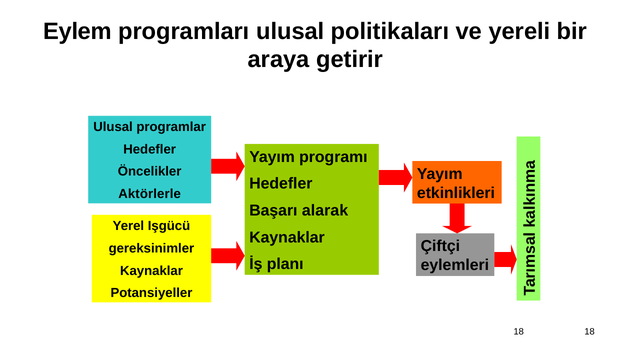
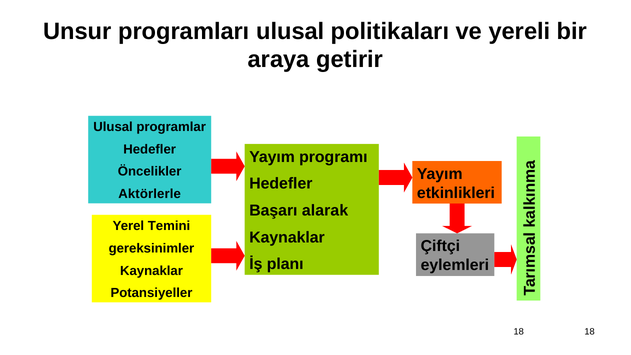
Eylem: Eylem -> Unsur (77, 31)
Işgücü: Işgücü -> Temini (169, 226)
